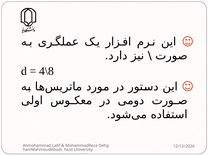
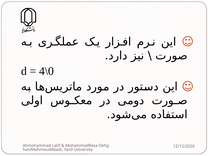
4\8: 4\8 -> 4\0 (46, 71)
